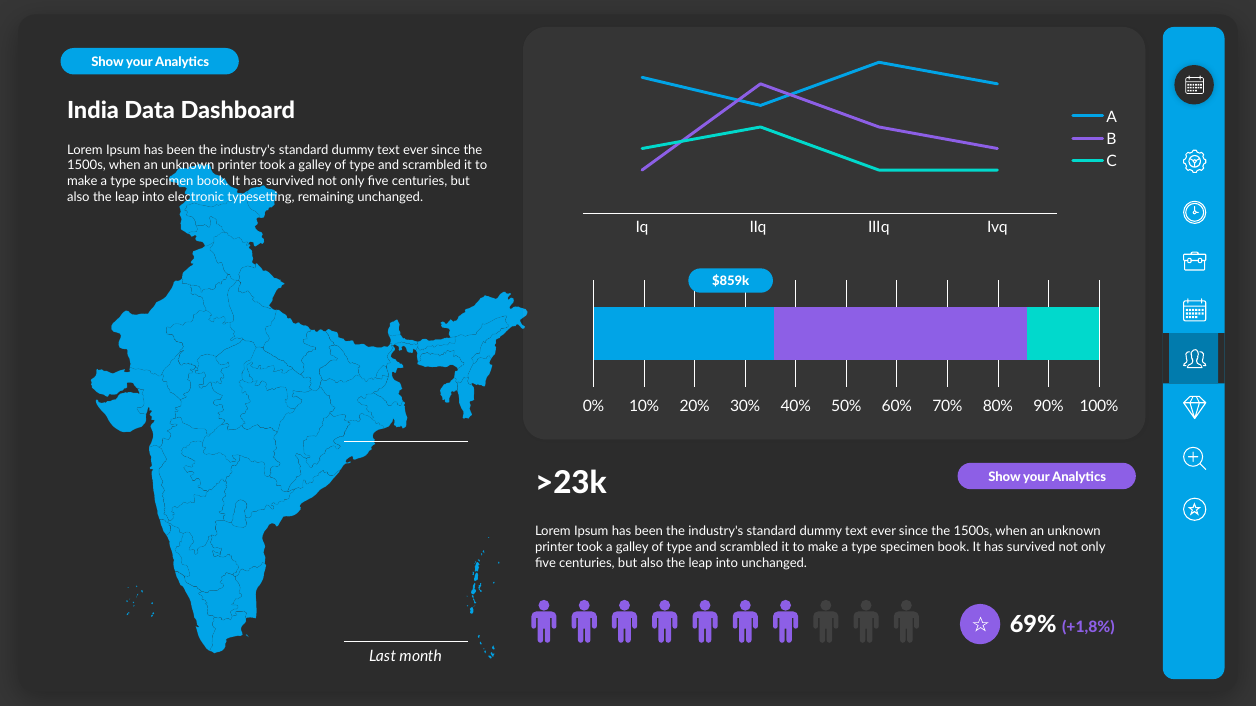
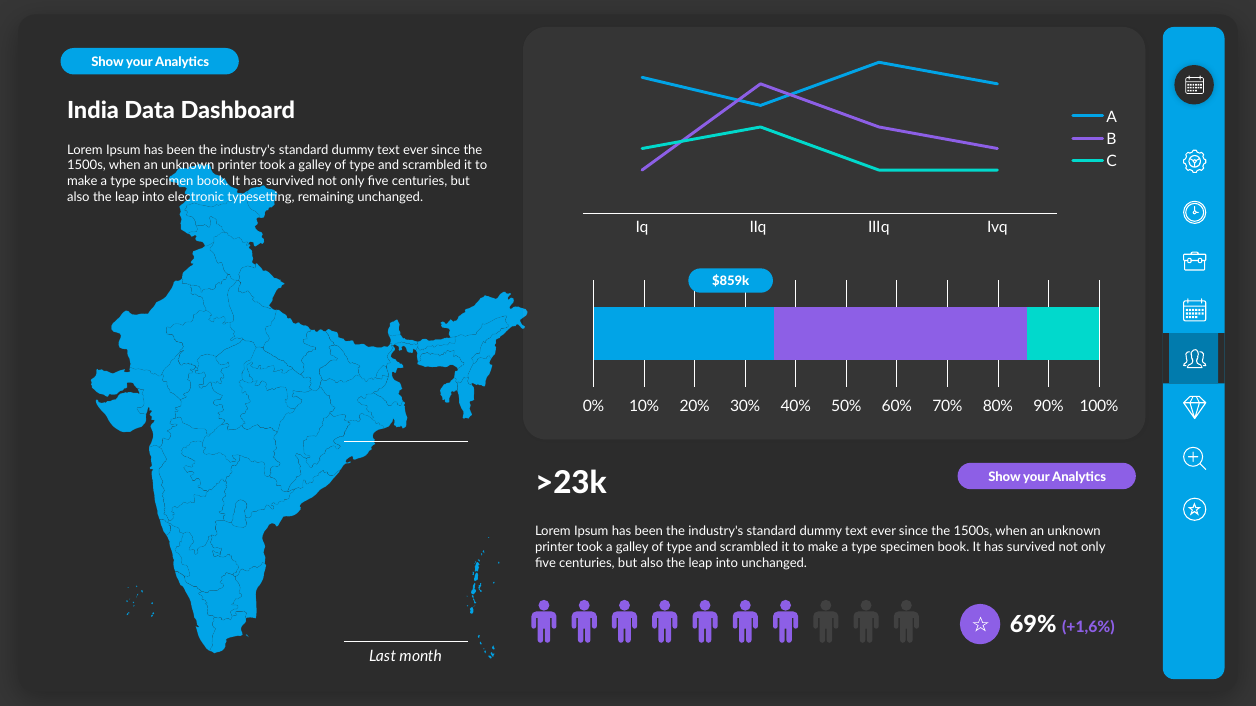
+1,8%: +1,8% -> +1,6% (1088, 628)
